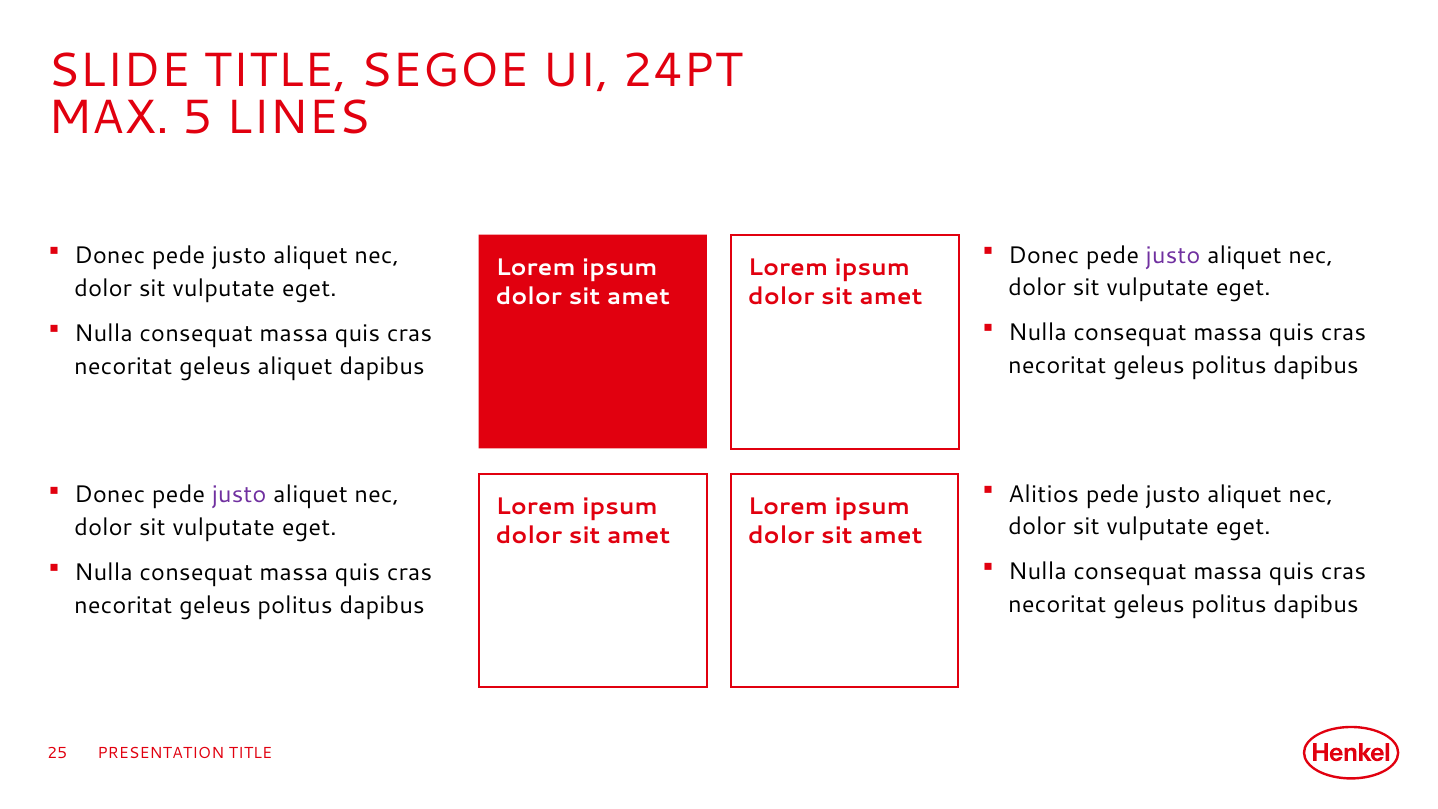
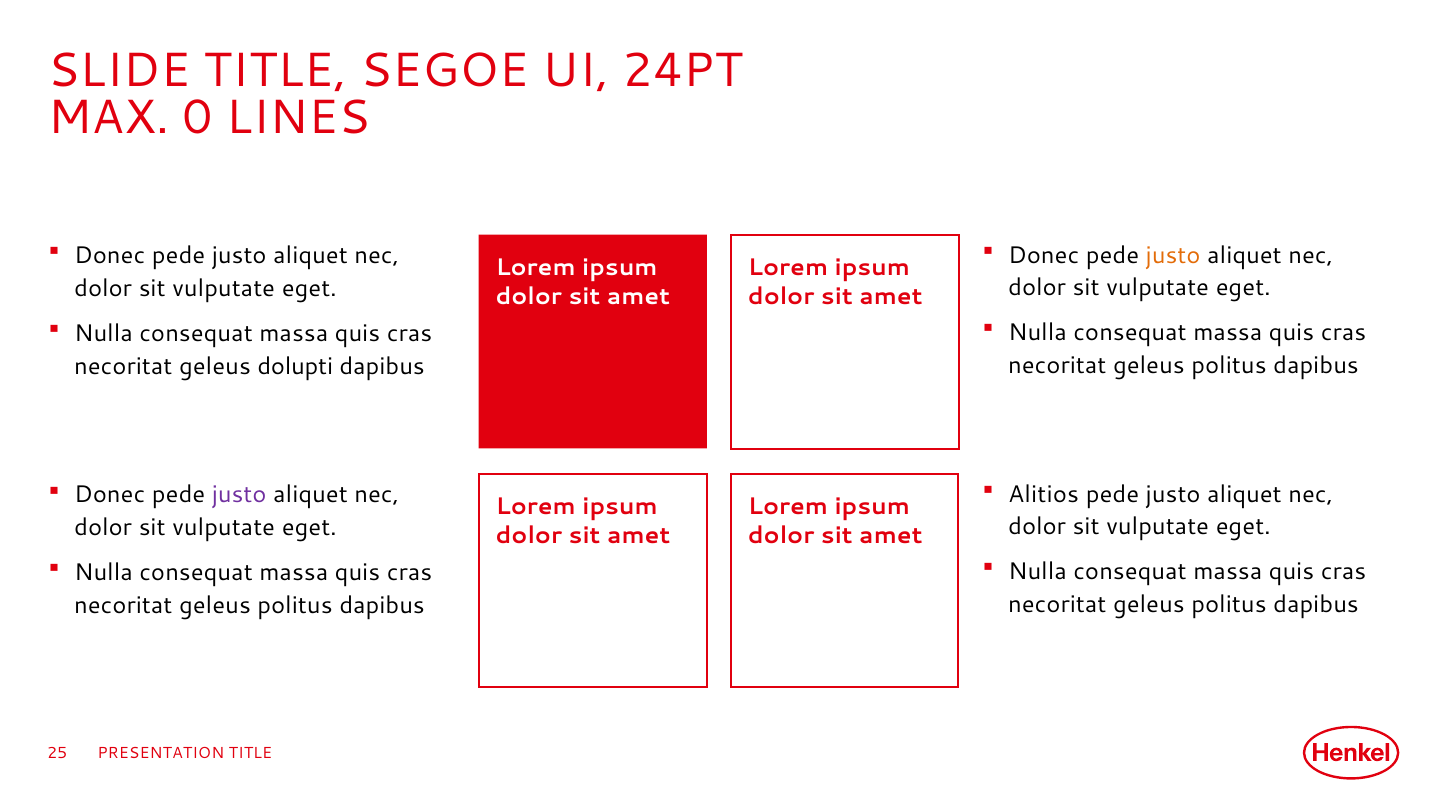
5: 5 -> 0 (197, 118)
justo colour: purple -> orange (1173, 255)
geleus aliquet: aliquet -> dolupti (295, 366)
